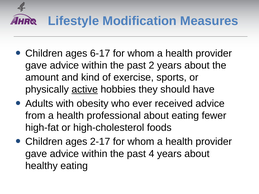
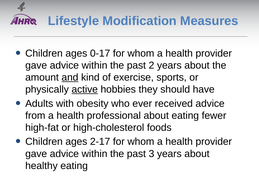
6-17: 6-17 -> 0-17 (100, 53)
and underline: none -> present (70, 77)
4: 4 -> 3 (151, 154)
